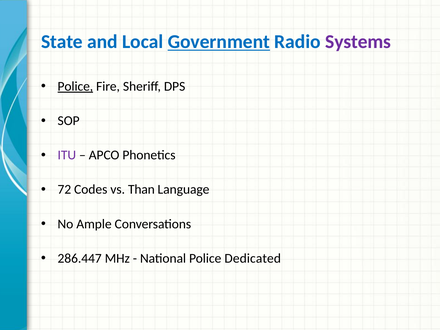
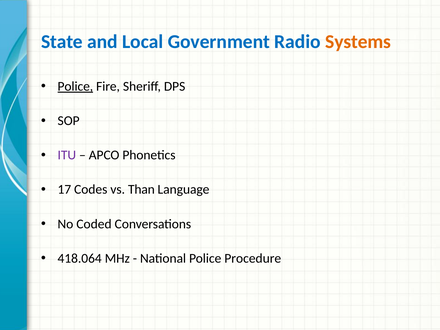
Government underline: present -> none (219, 42)
Systems colour: purple -> orange (358, 42)
72: 72 -> 17 (64, 190)
Ample: Ample -> Coded (94, 224)
286.447: 286.447 -> 418.064 (80, 258)
Dedicated: Dedicated -> Procedure (253, 258)
